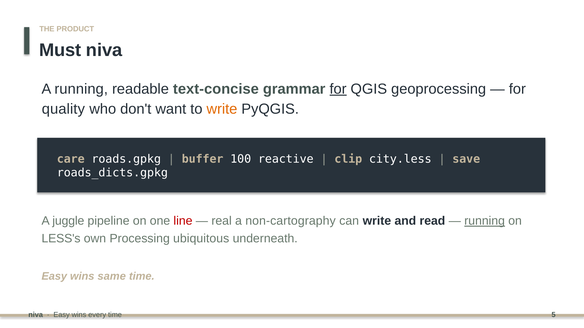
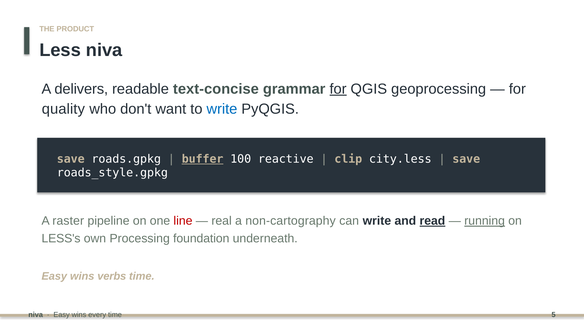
Must: Must -> Less (60, 50)
A running: running -> delivers (81, 89)
write colour: orange -> blue (222, 109)
care: care -> save (71, 159)
buffer underline: none -> present (203, 159)
roads_dicts.gpkg: roads_dicts.gpkg -> roads_style.gpkg (112, 173)
juggle: juggle -> raster (68, 221)
read underline: none -> present (432, 221)
ubiquitous: ubiquitous -> foundation (201, 239)
same: same -> verbs (112, 277)
